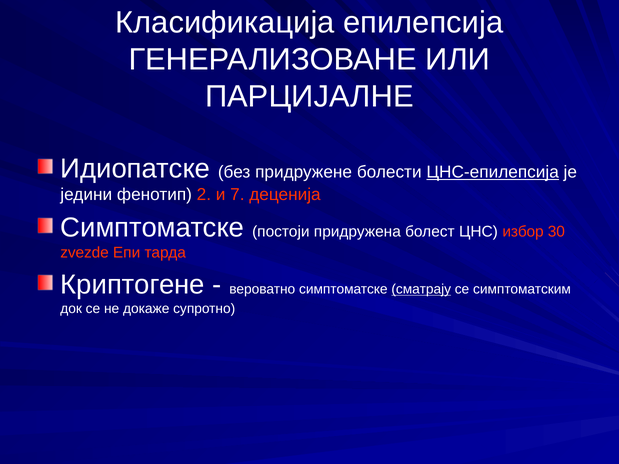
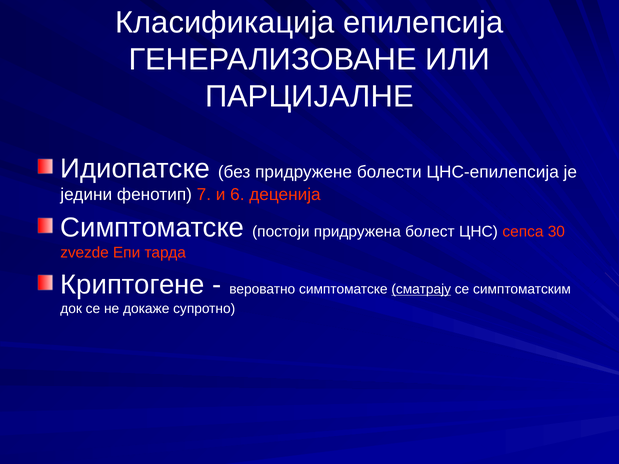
ЦНС-епилепсија underline: present -> none (493, 172)
2: 2 -> 7 (204, 195)
7: 7 -> 6 (237, 195)
избор: избор -> сепса (523, 232)
